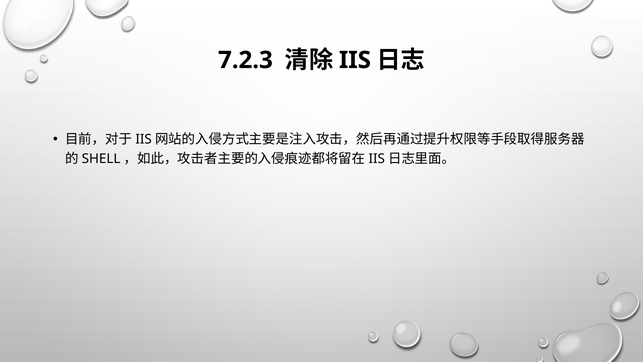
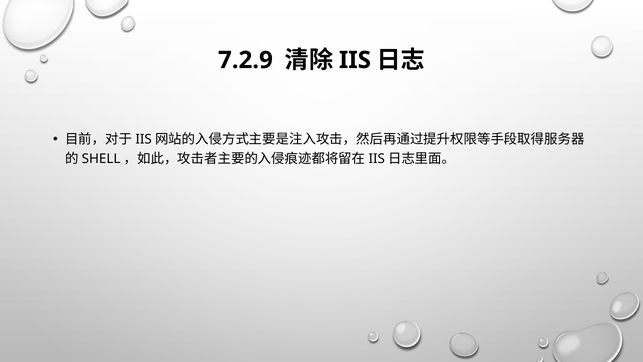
7.2.3: 7.2.3 -> 7.2.9 (245, 60)
